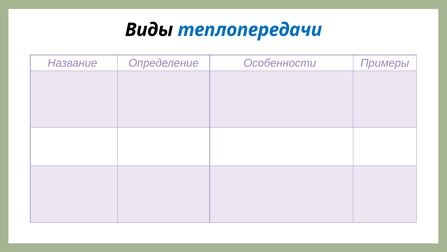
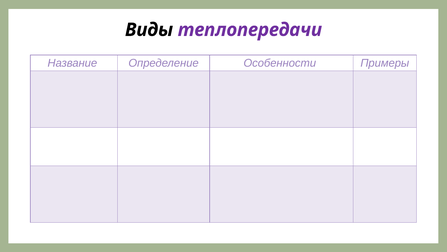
теплопередачи colour: blue -> purple (250, 30)
